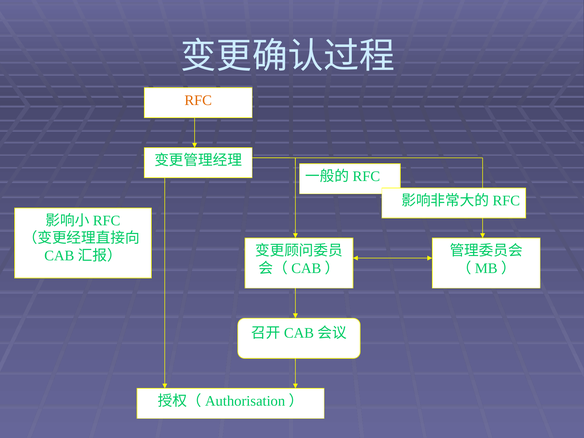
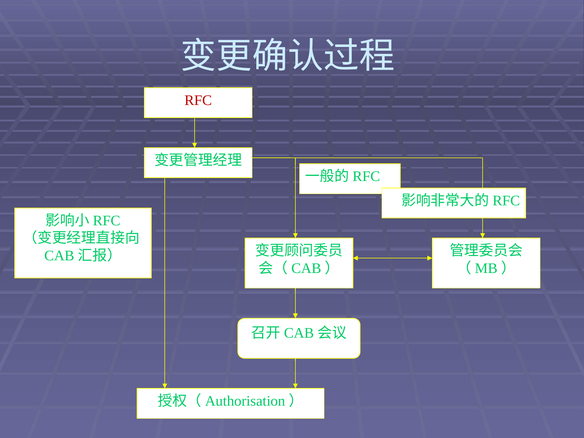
RFC colour: orange -> red (198, 100)
